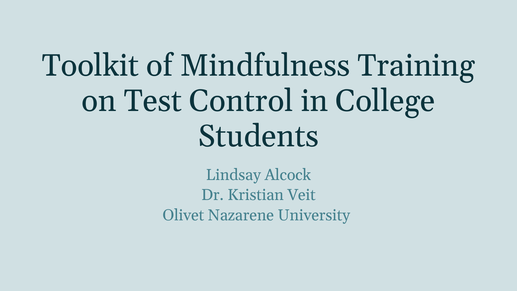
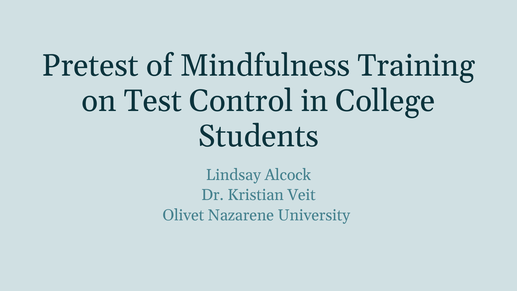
Toolkit: Toolkit -> Pretest (90, 66)
